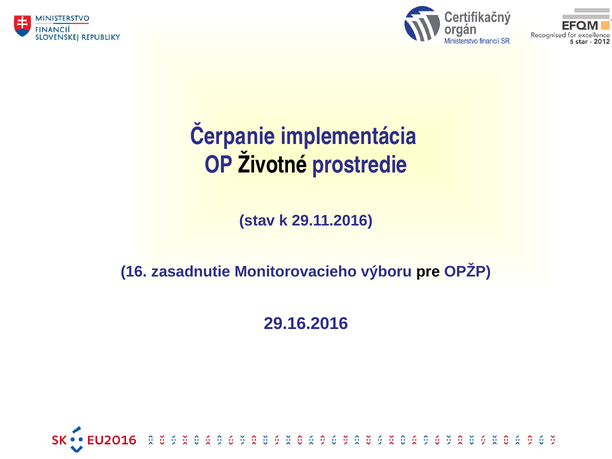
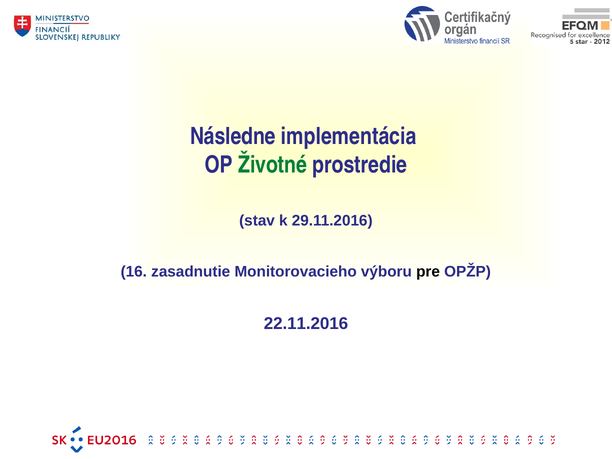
Čerpanie: Čerpanie -> Následne (233, 137)
Životné colour: black -> green (273, 165)
29.16.2016: 29.16.2016 -> 22.11.2016 (306, 324)
